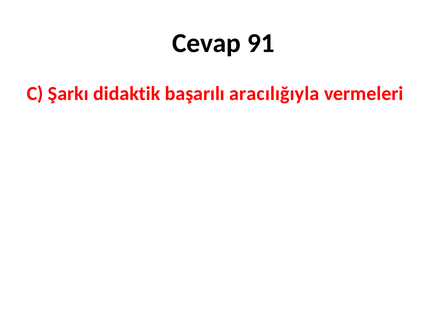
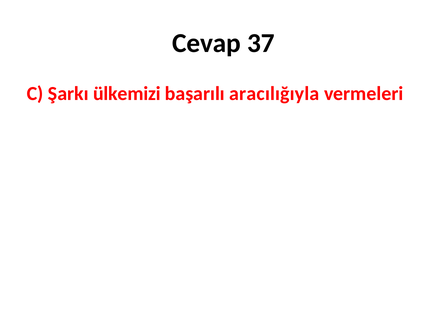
91: 91 -> 37 (261, 43)
didaktik: didaktik -> ülkemizi (127, 94)
